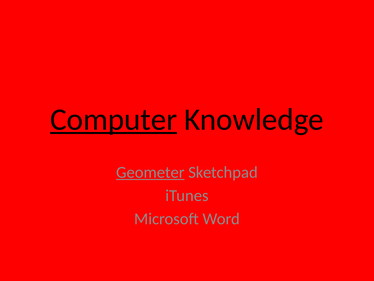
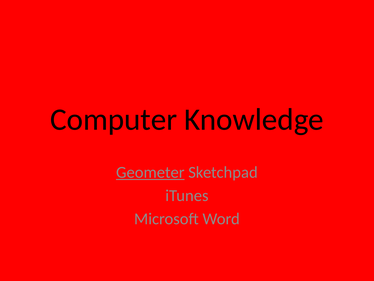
Computer underline: present -> none (114, 119)
